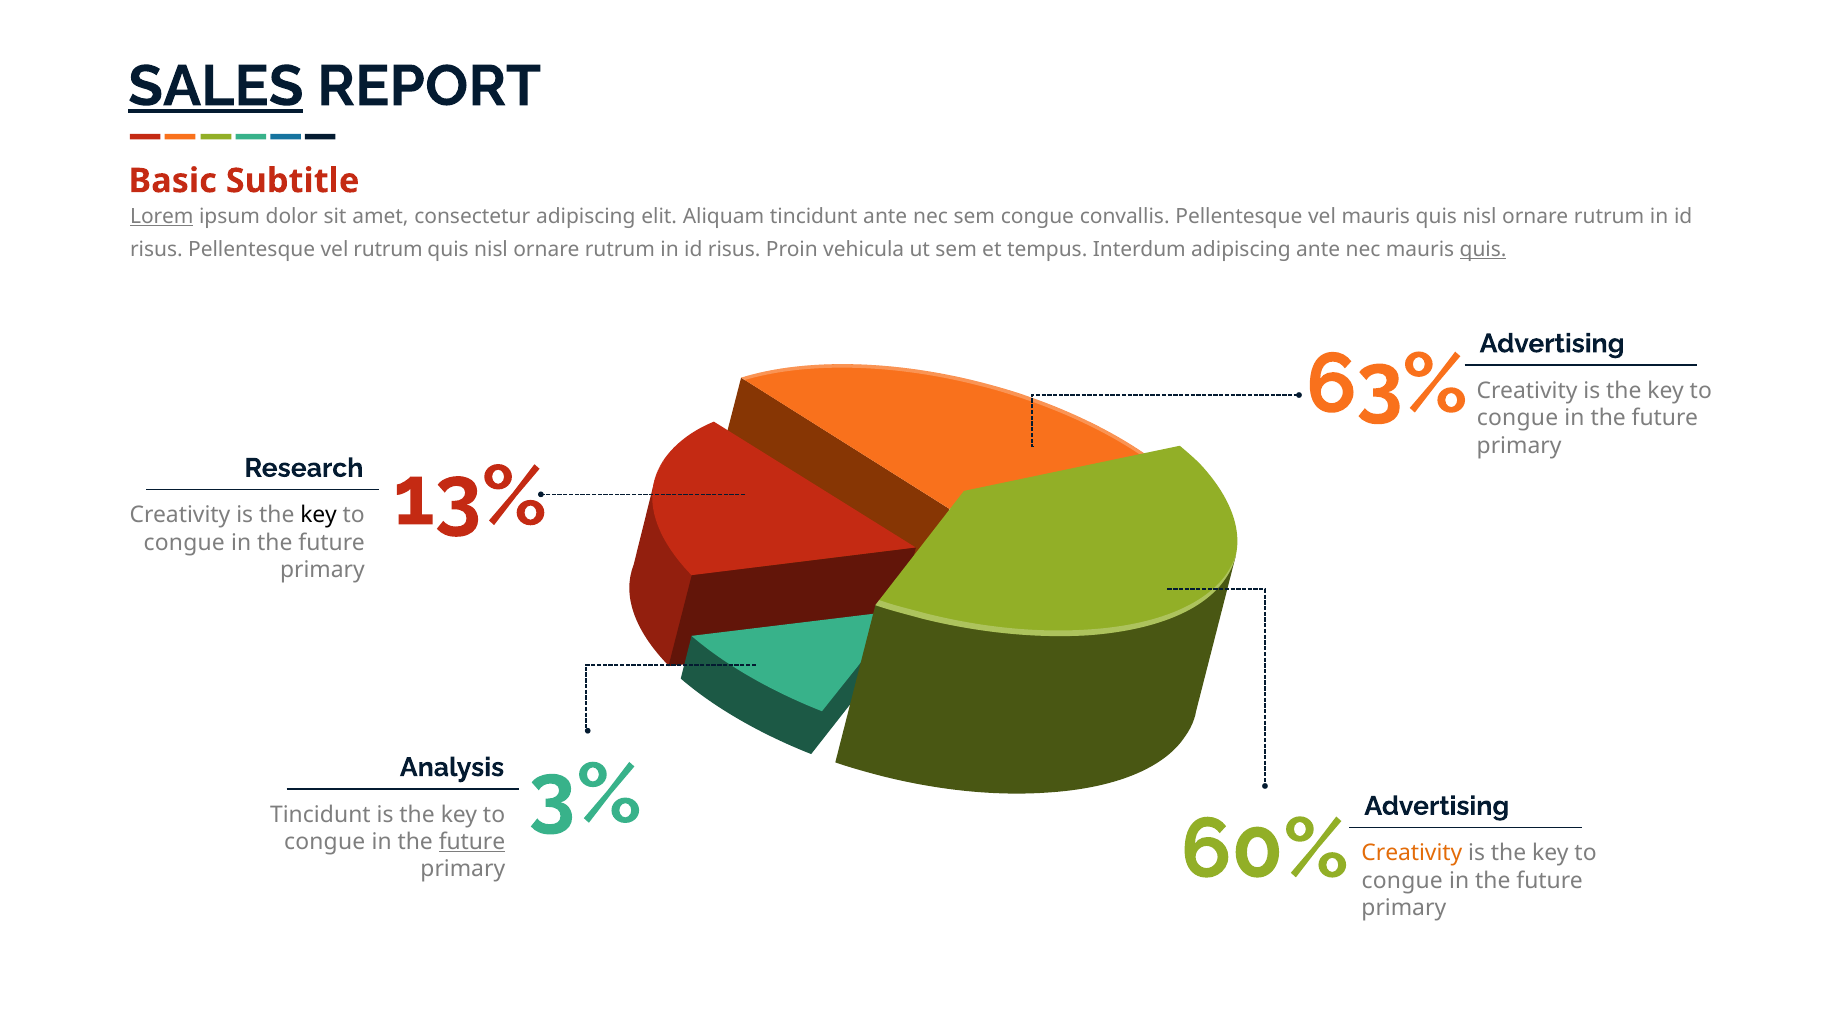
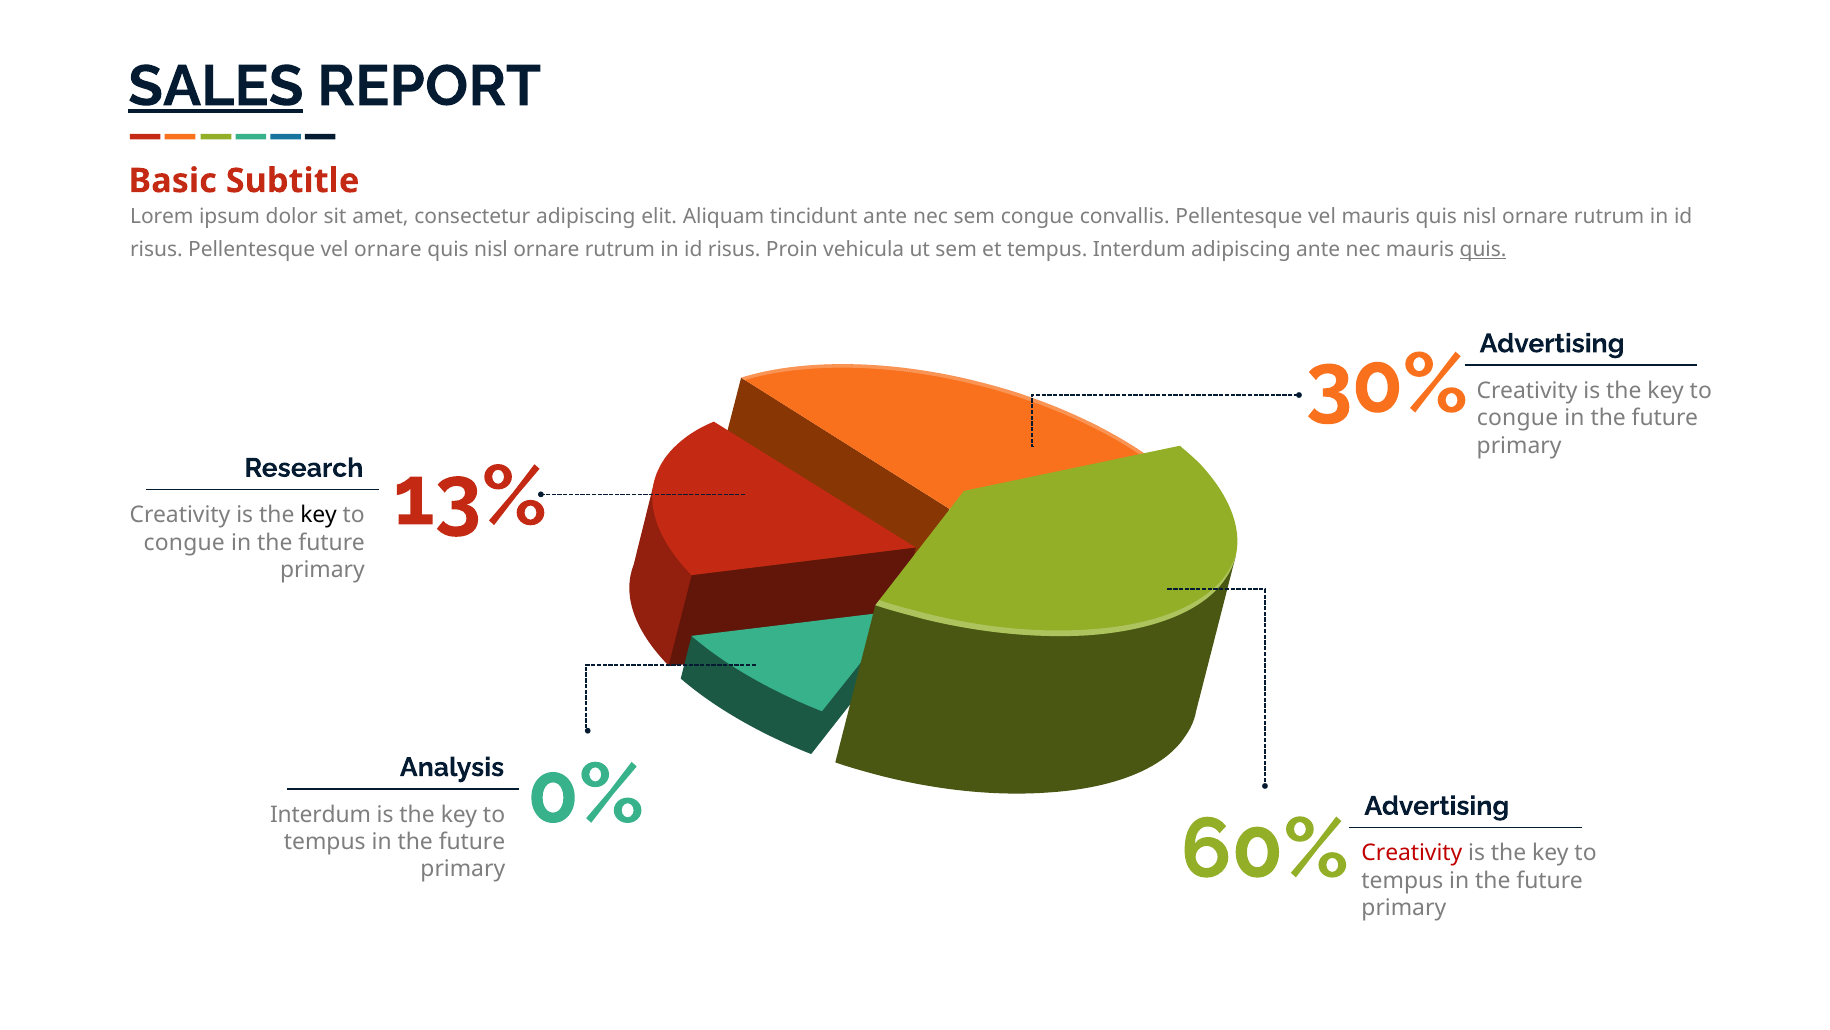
Lorem underline: present -> none (162, 216)
vel rutrum: rutrum -> ornare (388, 249)
63%: 63% -> 30% (1387, 384)
3%: 3% -> 0% (586, 794)
Tincidunt: Tincidunt -> Interdum (320, 814)
congue: congue -> tempus (325, 842)
future underline: present -> none (472, 842)
Creativity colour: orange -> red (1412, 853)
congue: congue -> tempus (1402, 880)
